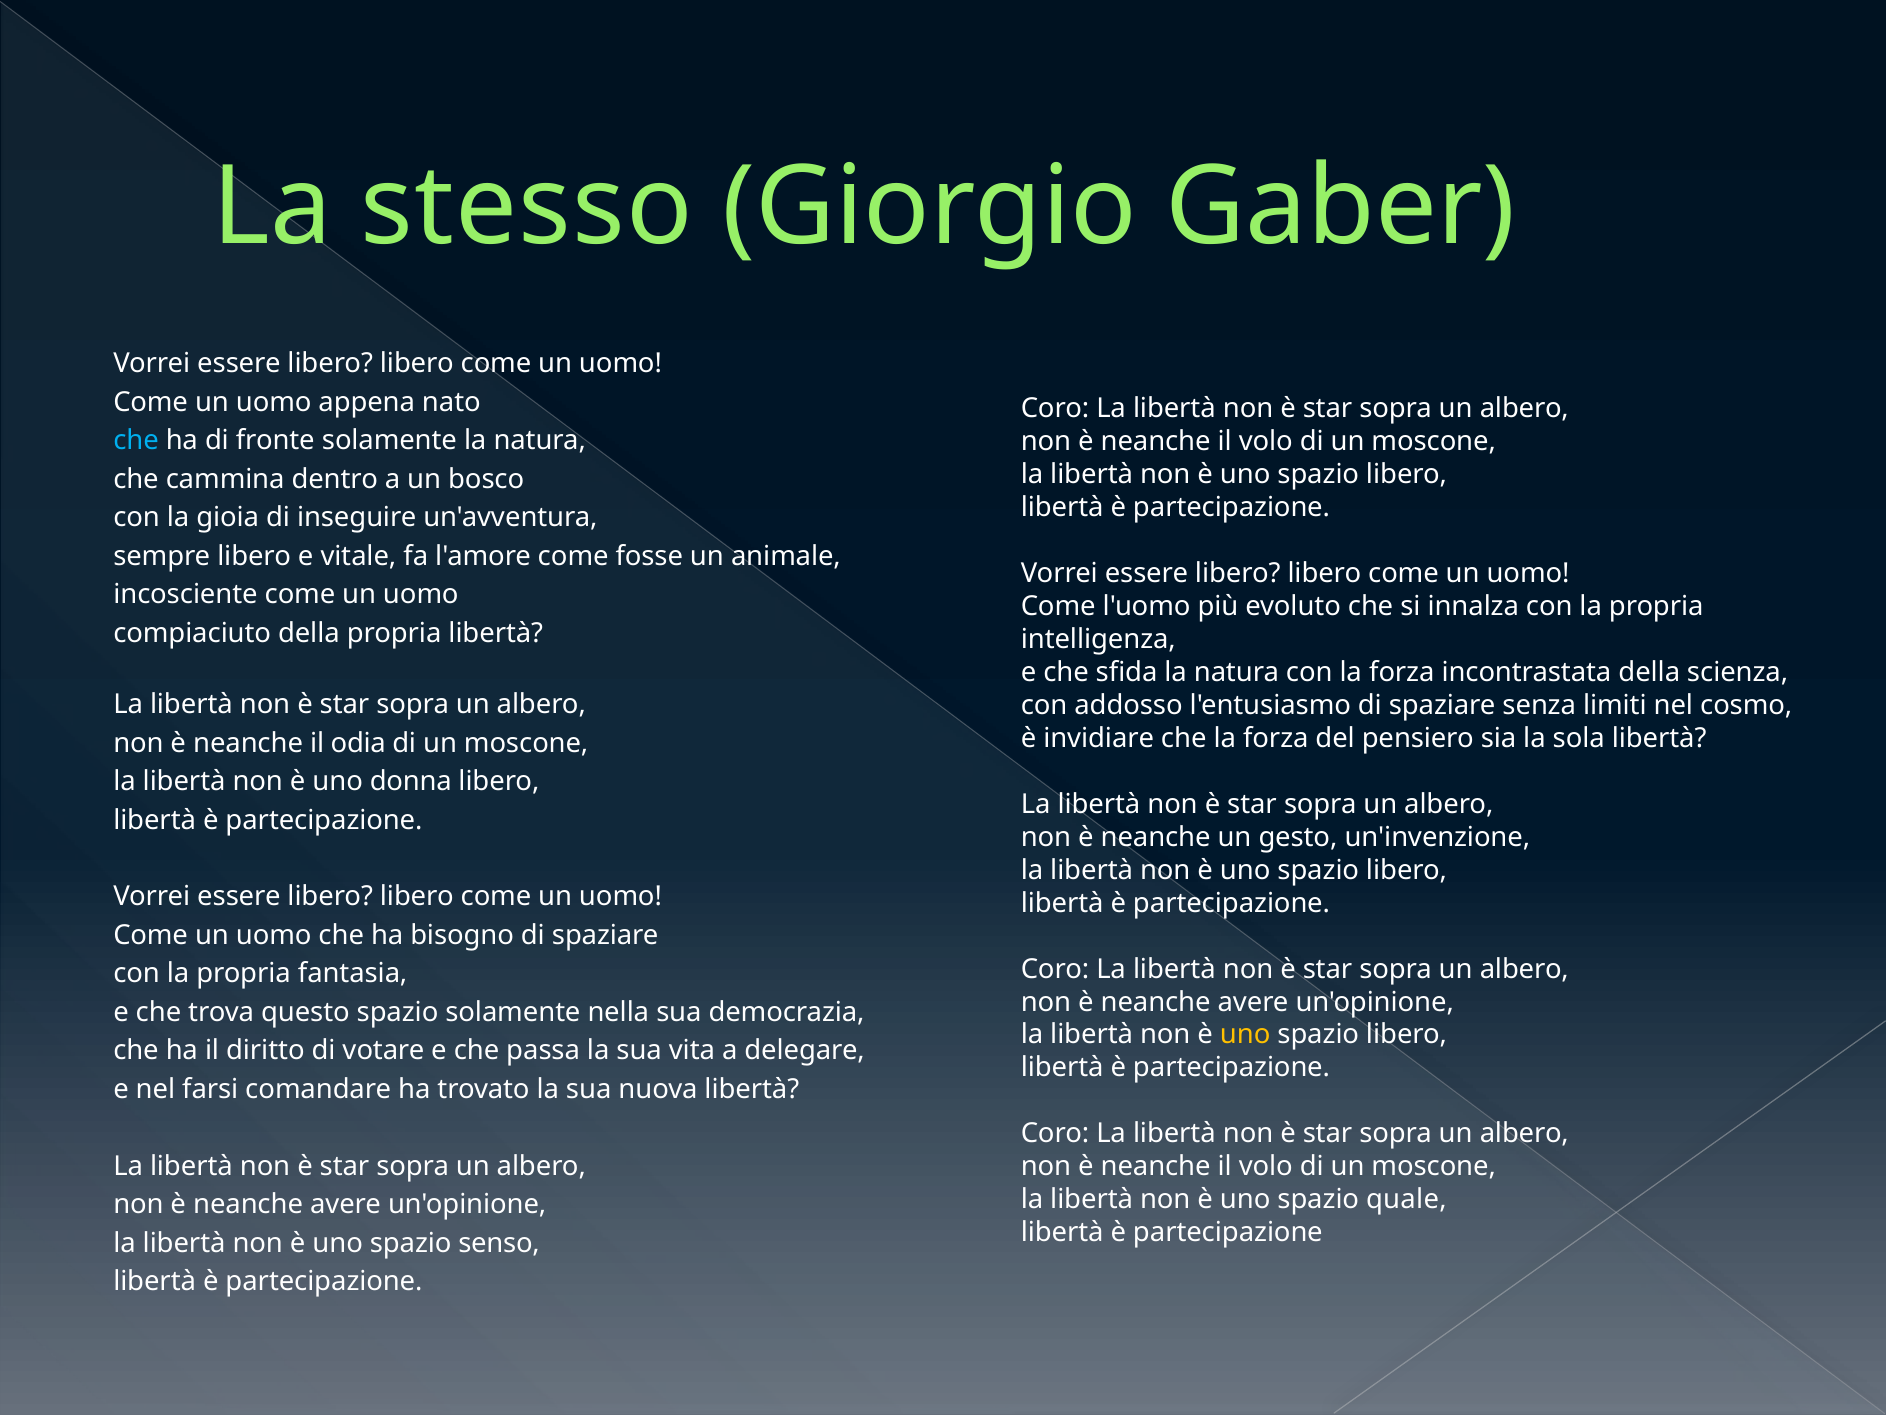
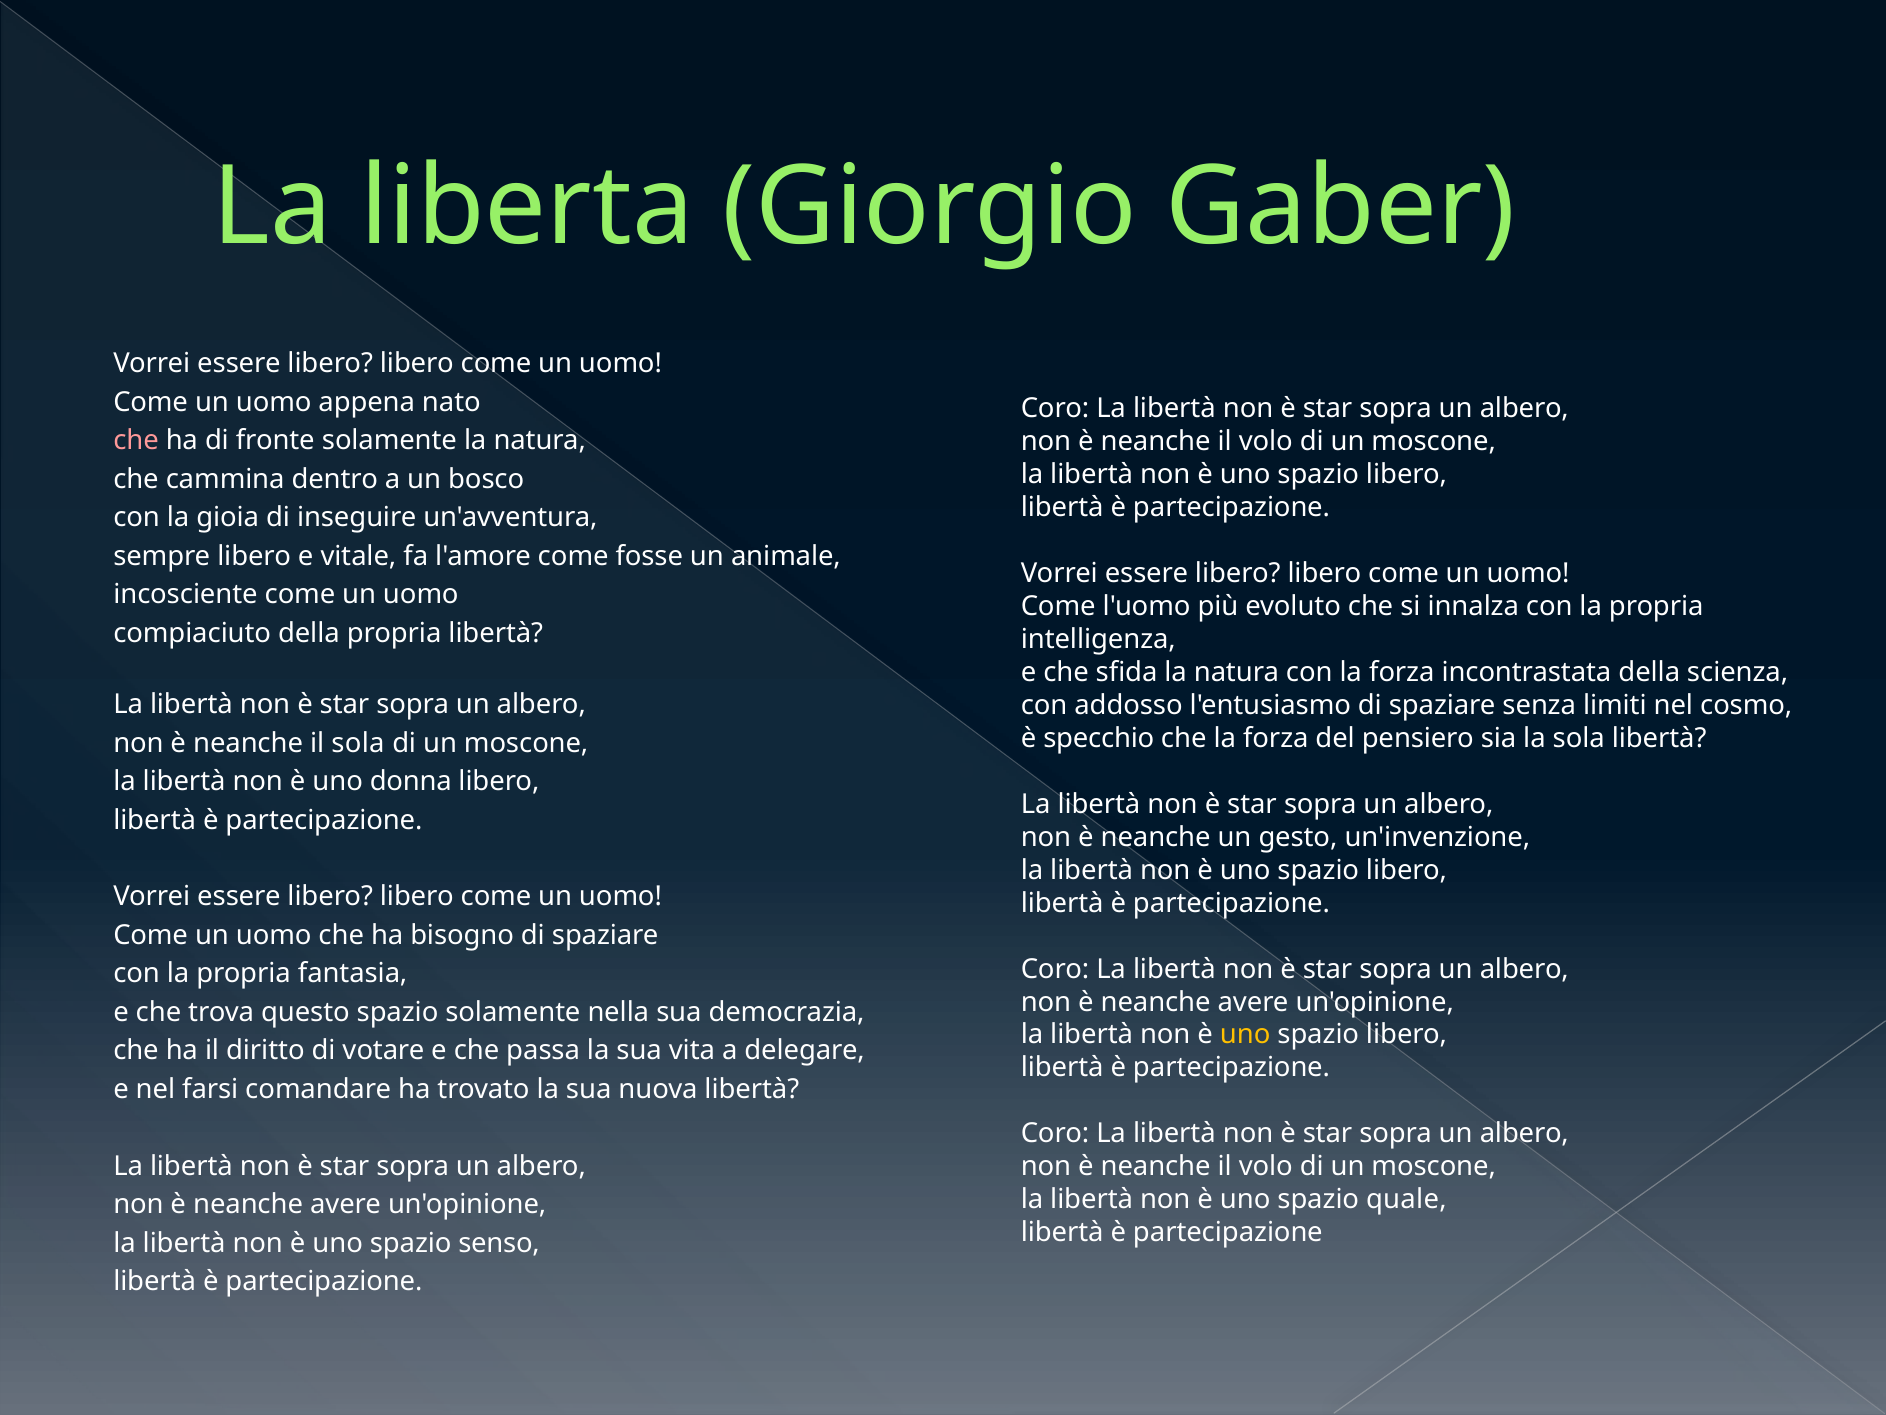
stesso: stesso -> liberta (527, 207)
che colour: light blue -> pink (136, 441)
invidiare: invidiare -> specchio (1099, 738)
il odia: odia -> sola (358, 743)
